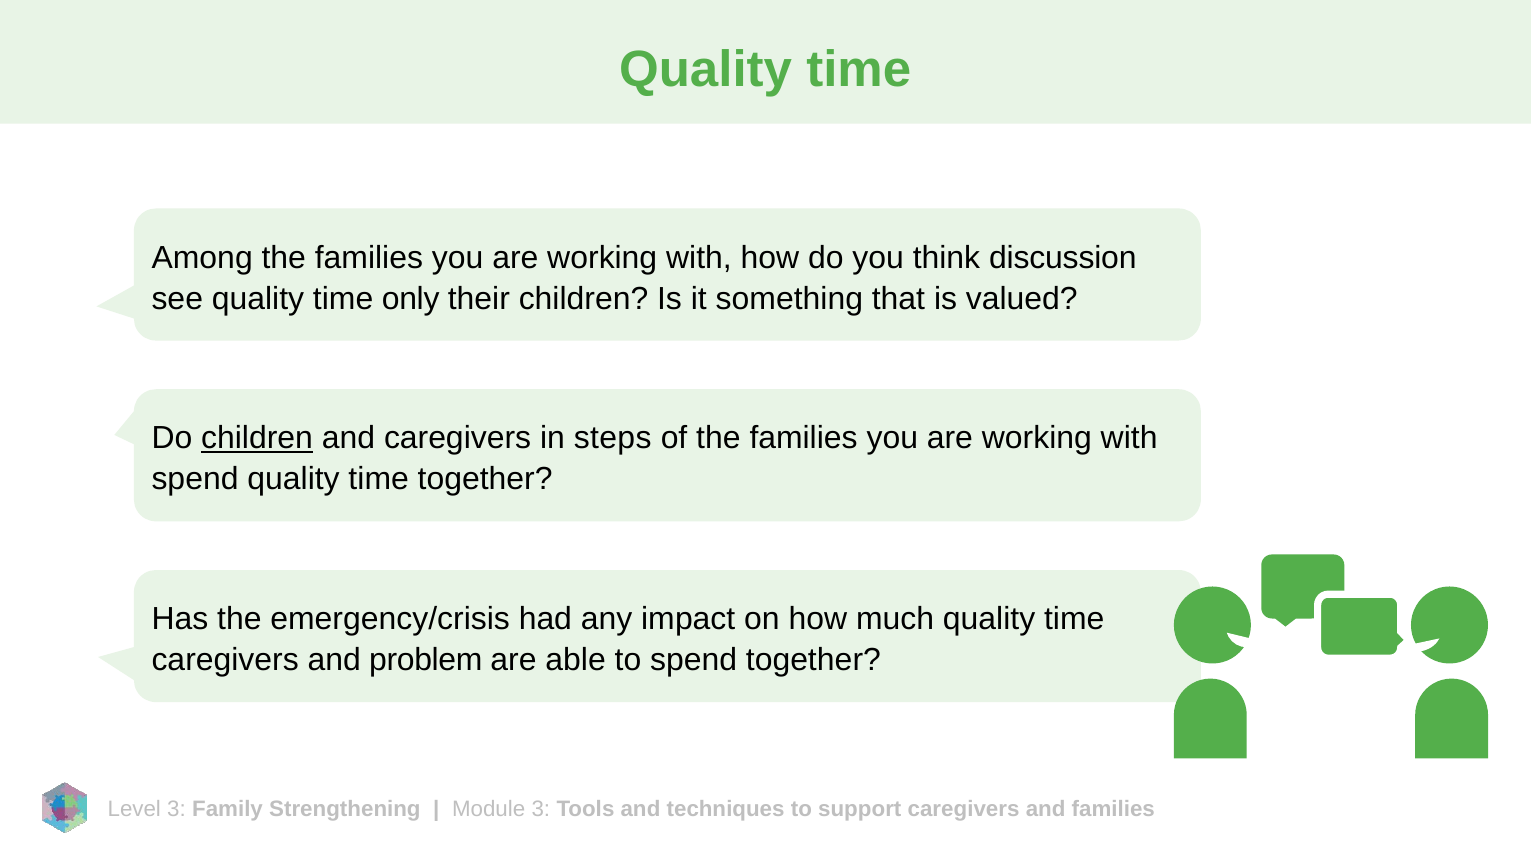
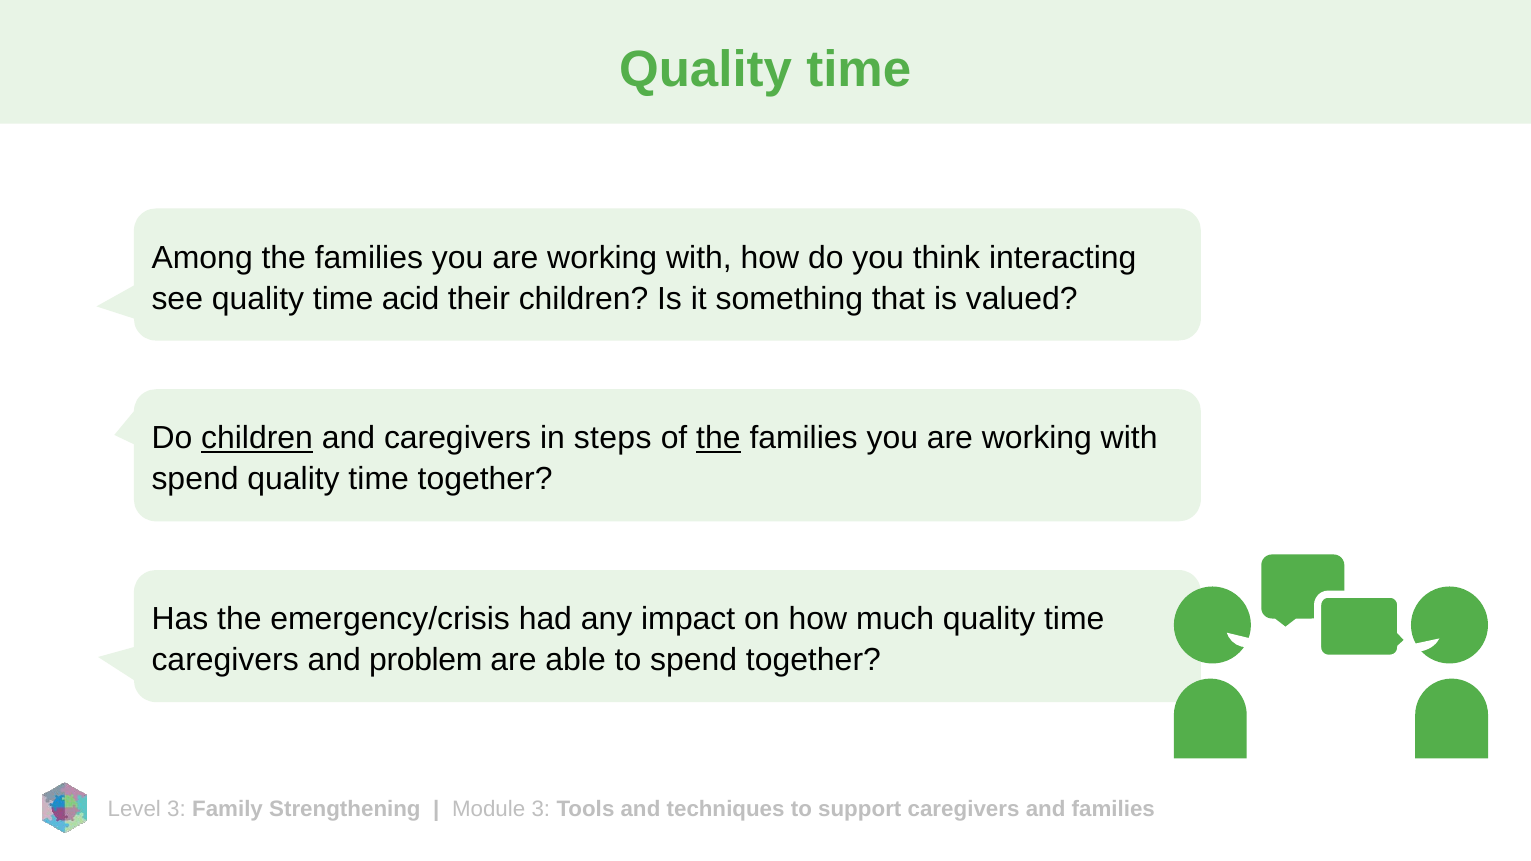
discussion: discussion -> interacting (1063, 258)
only: only -> acid (411, 299)
the underline: none -> present (718, 438)
